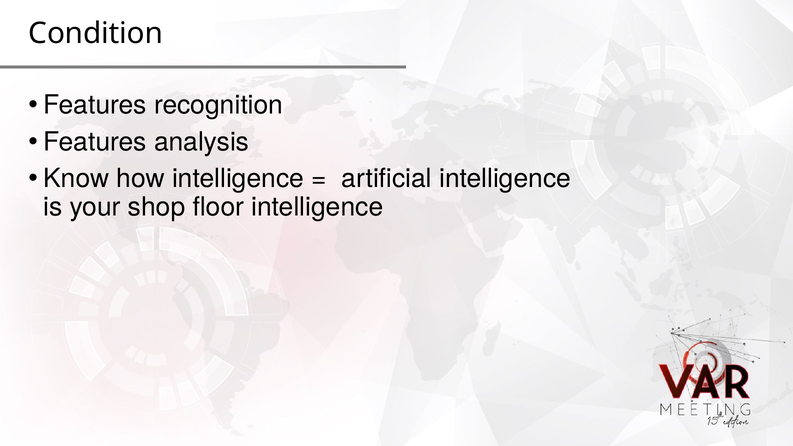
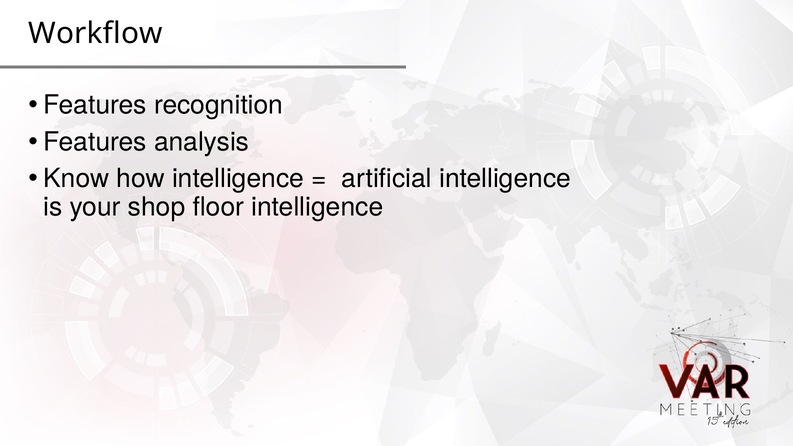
Condition: Condition -> Workflow (96, 33)
